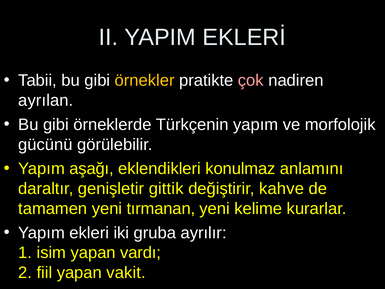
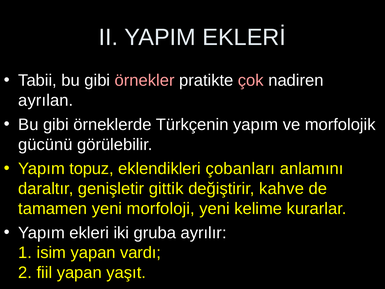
örnekler colour: yellow -> pink (145, 80)
aşağı: aşağı -> topuz (92, 169)
konulmaz: konulmaz -> çobanları (240, 169)
tırmanan: tırmanan -> morfoloji (161, 208)
vakit: vakit -> yaşıt (126, 272)
